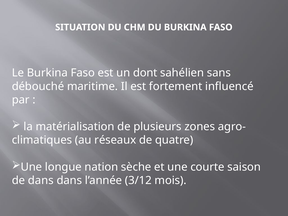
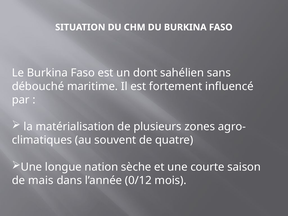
réseaux: réseaux -> souvent (115, 140)
de dans: dans -> mais (41, 180)
3/12: 3/12 -> 0/12 (138, 180)
